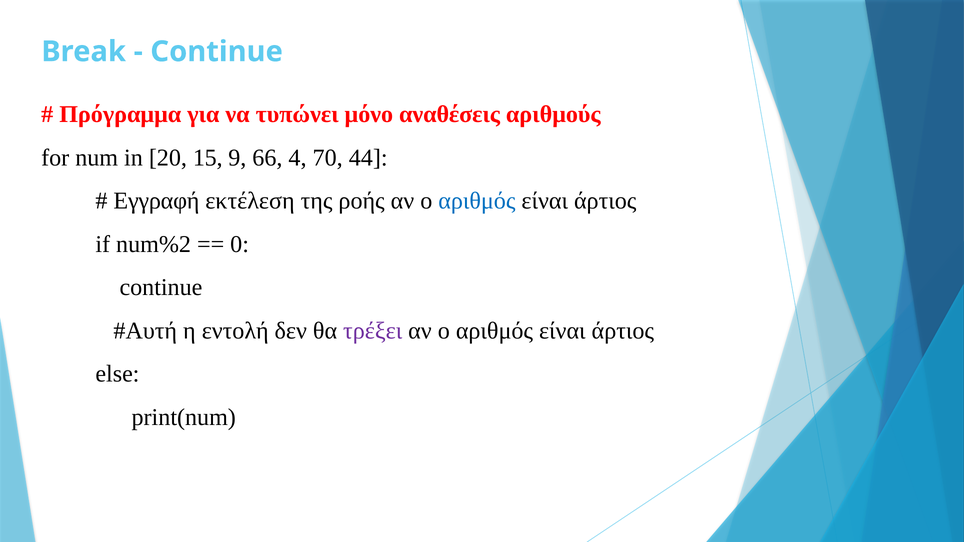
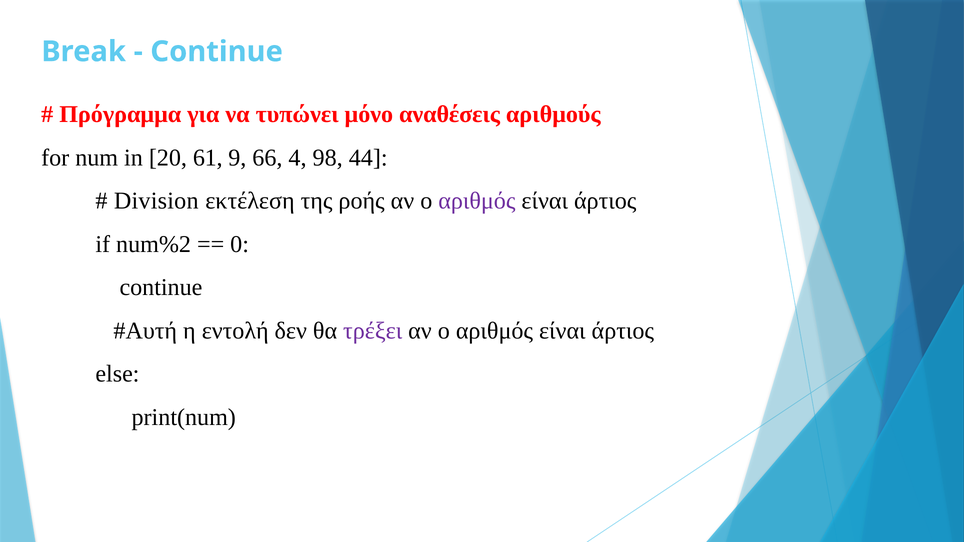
15: 15 -> 61 (208, 158)
70: 70 -> 98 (328, 158)
Εγγραφή: Εγγραφή -> Division (156, 201)
αριθμός colour: blue -> purple (477, 201)
